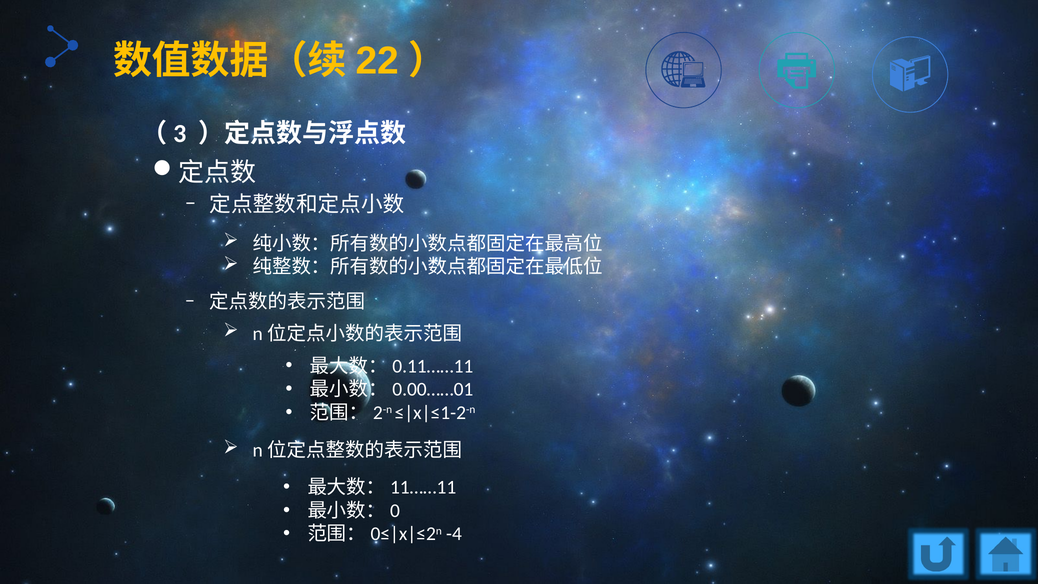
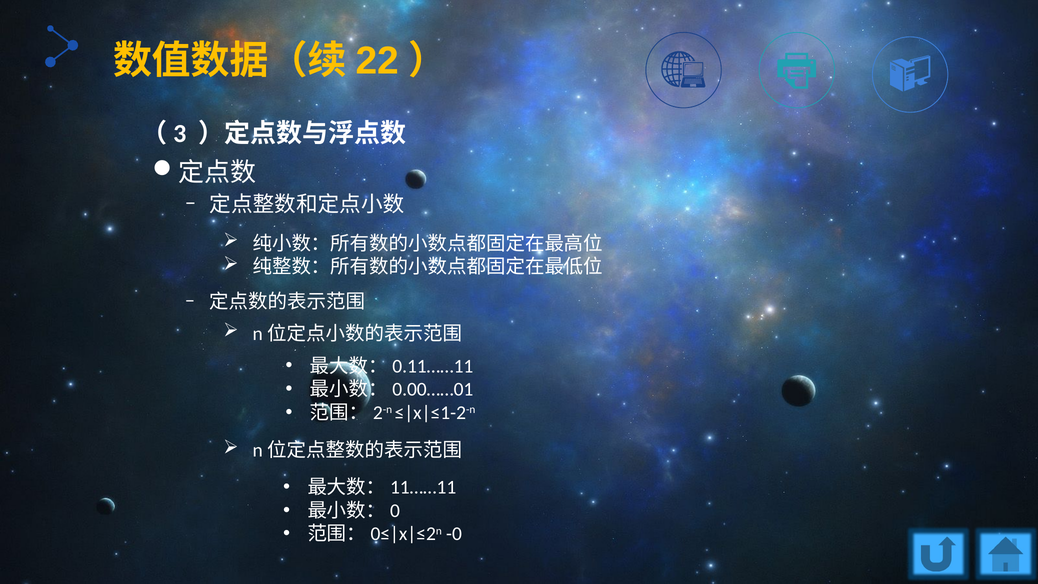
-4: -4 -> -0 (454, 534)
